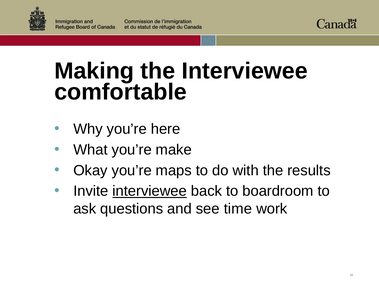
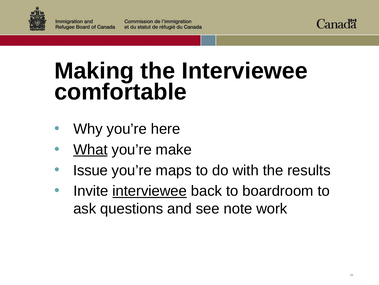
What underline: none -> present (90, 149)
Okay: Okay -> Issue (91, 170)
time: time -> note (238, 208)
